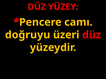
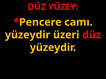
doğruyu: doğruyu -> yüzeydir (28, 35)
